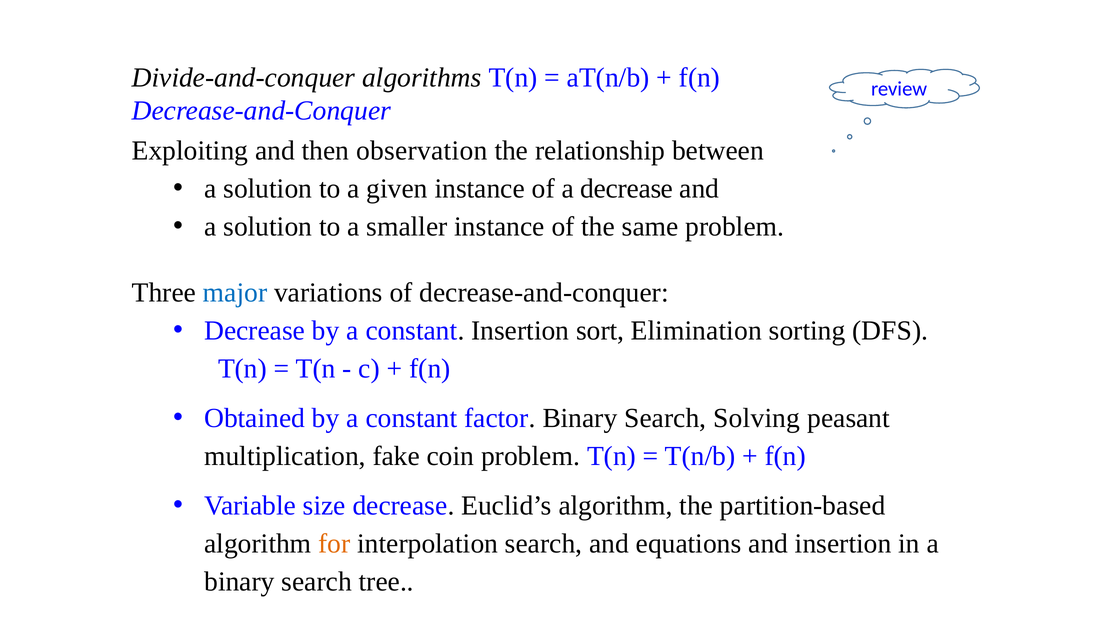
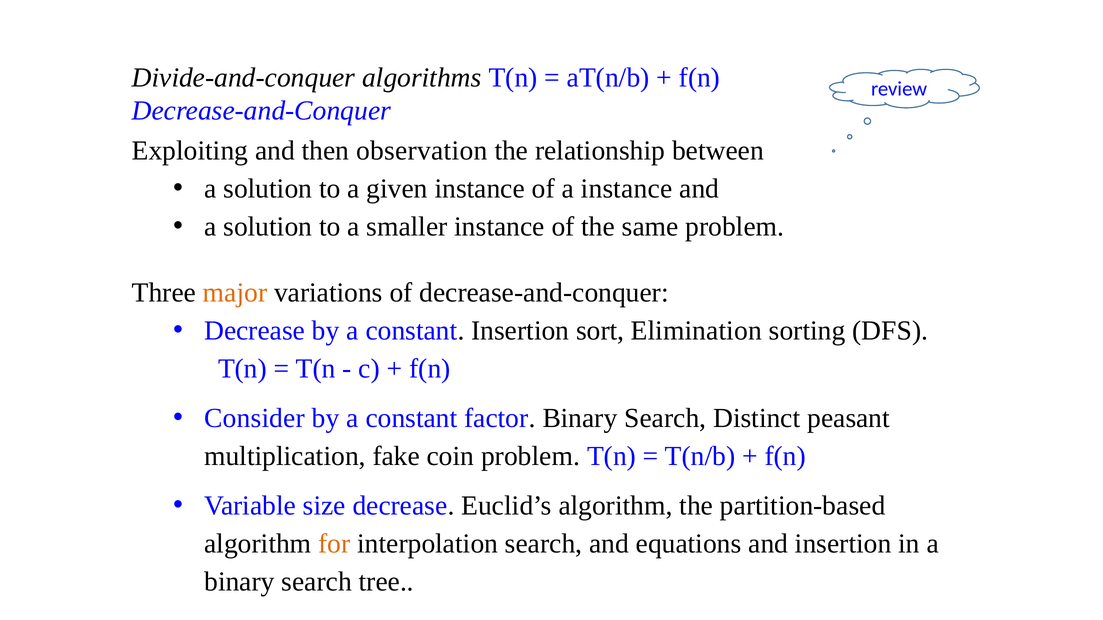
a decrease: decrease -> instance (627, 189)
major colour: blue -> orange (235, 293)
Obtained: Obtained -> Consider (255, 419)
Solving: Solving -> Distinct (757, 419)
